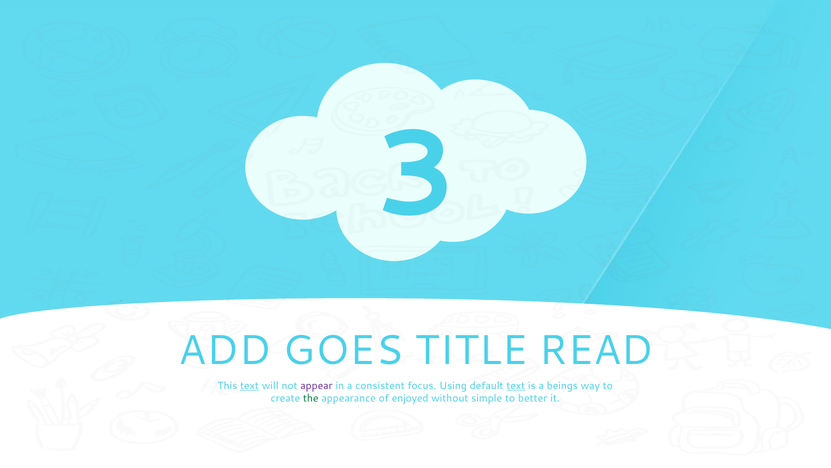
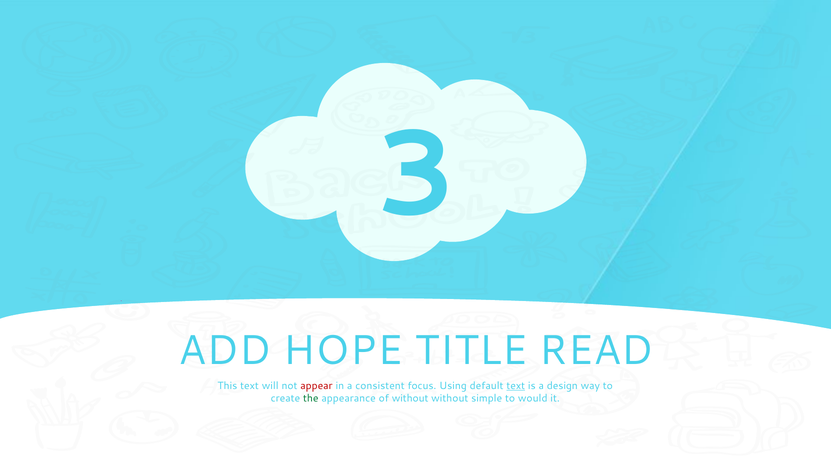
GOES: GOES -> HOPE (343, 350)
text underline: present -> none (250, 385)
appear colour: purple -> red (316, 385)
beings: beings -> design (562, 385)
of enjoyed: enjoyed -> without (410, 398)
better: better -> would (533, 398)
